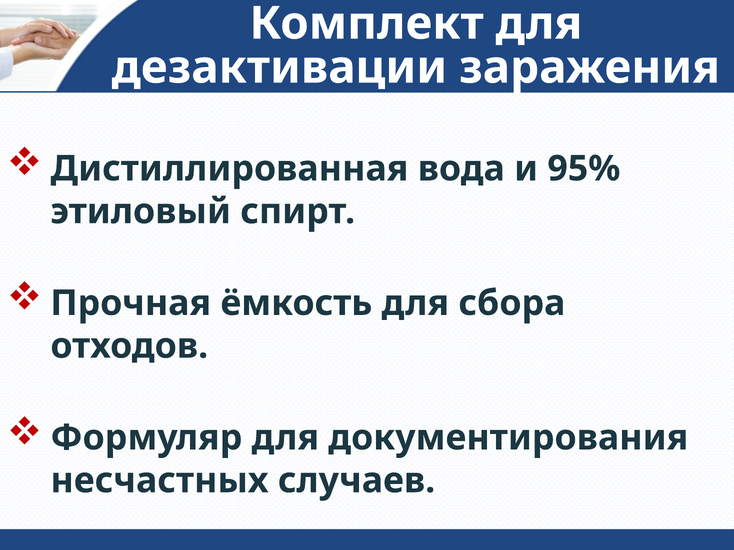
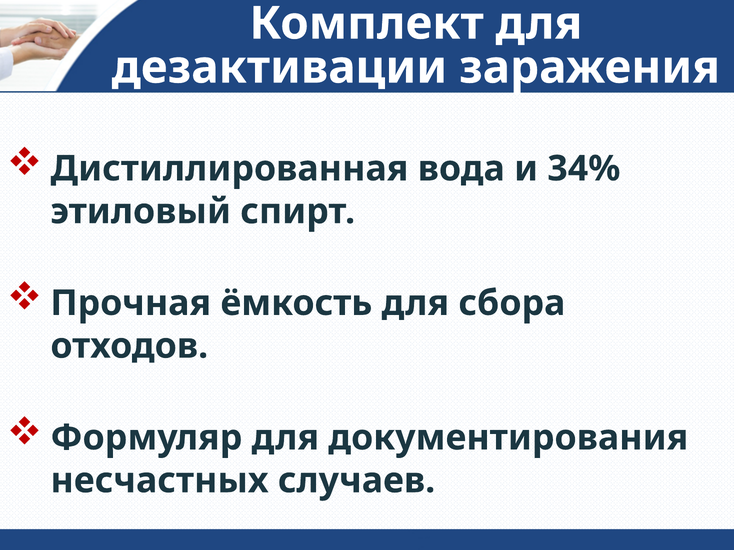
95%: 95% -> 34% (584, 169)
